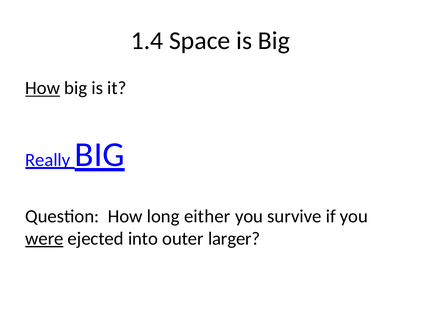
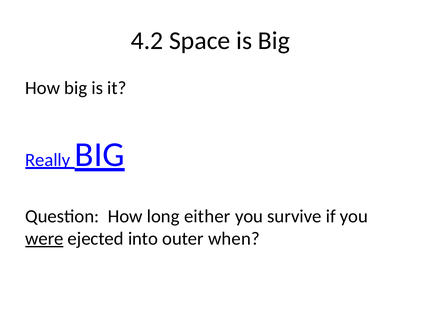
1.4: 1.4 -> 4.2 (147, 41)
How underline: present -> none (43, 88)
larger: larger -> when (234, 239)
